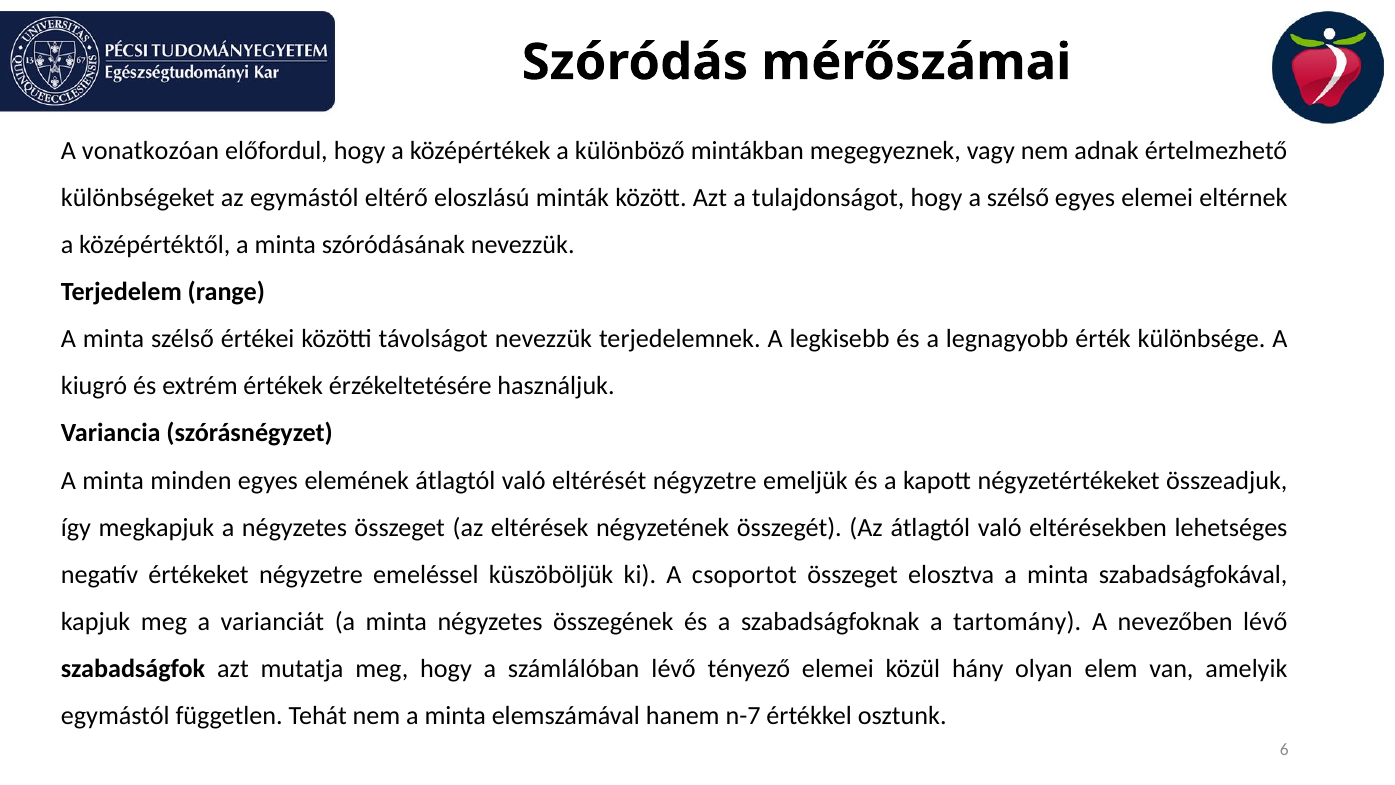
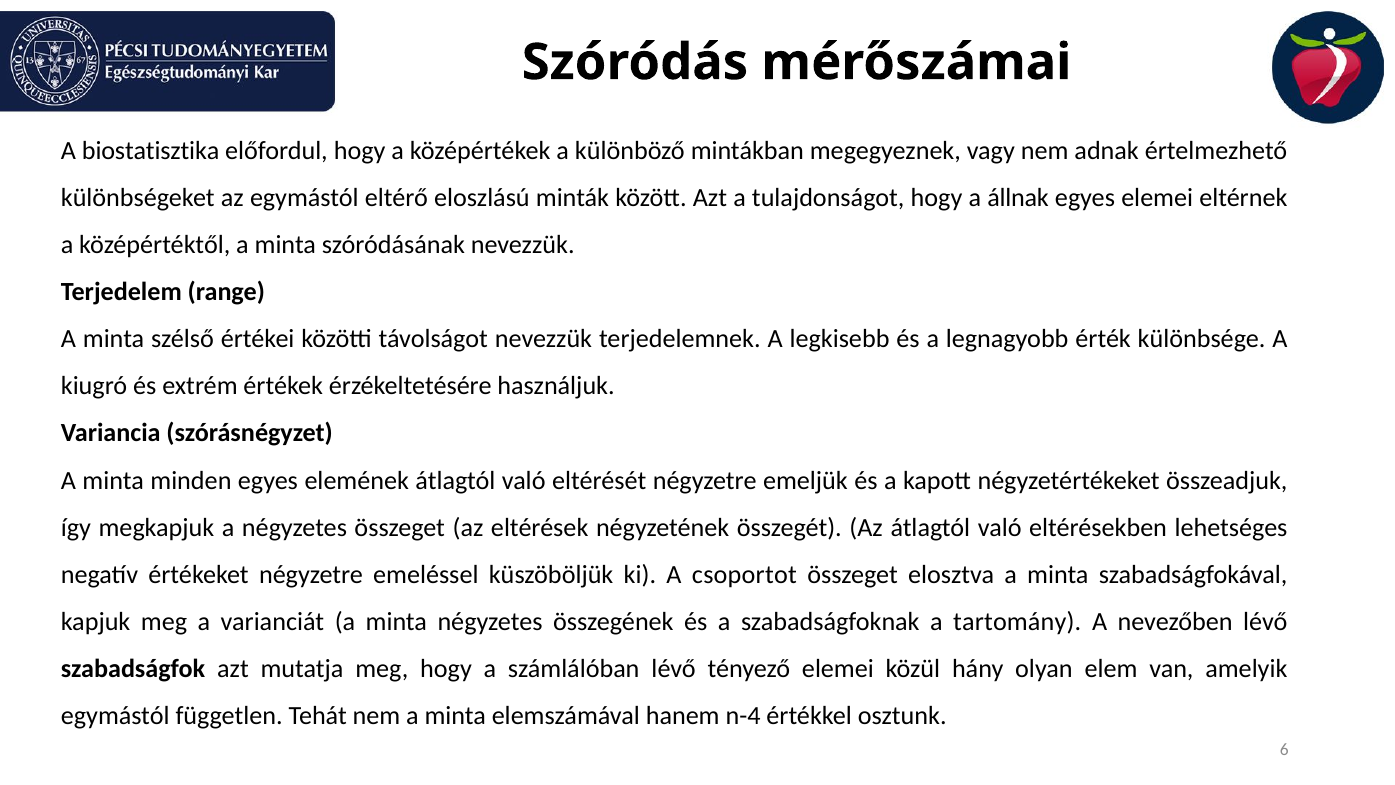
vonatkozóan: vonatkozóan -> biostatisztika (151, 151)
a szélső: szélső -> állnak (1018, 198)
n-7: n-7 -> n-4 (743, 716)
